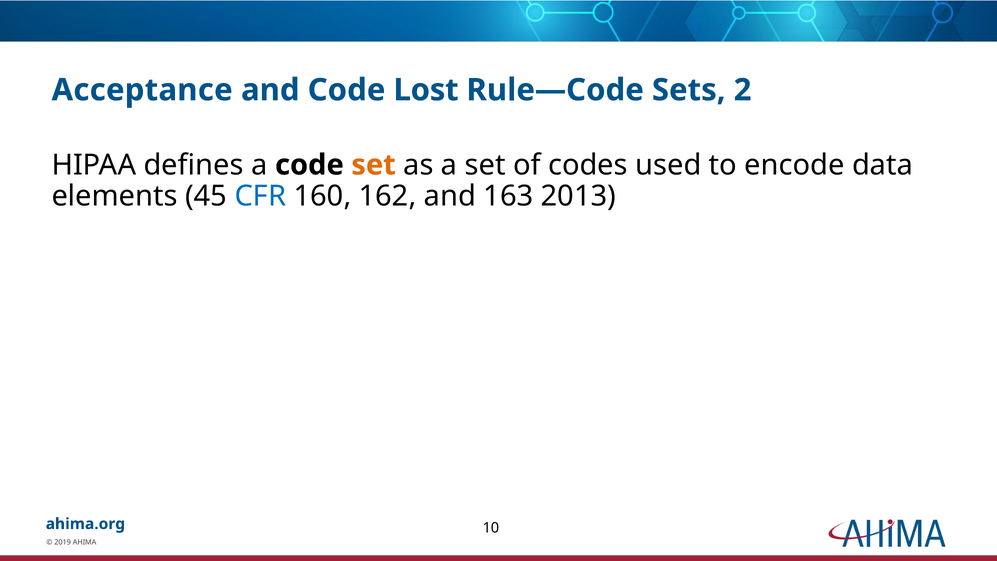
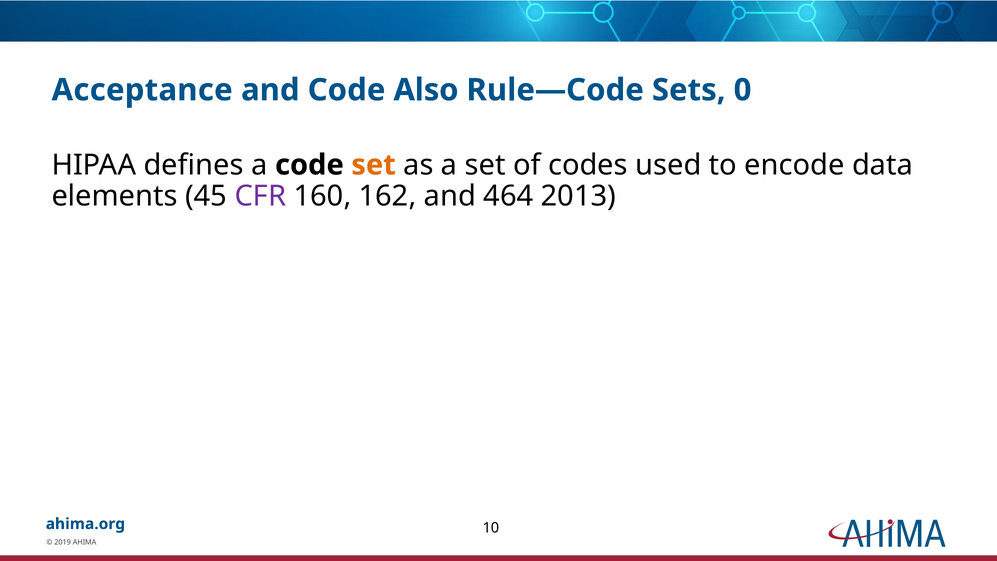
Lost: Lost -> Also (426, 90)
2: 2 -> 0 (743, 90)
CFR colour: blue -> purple (260, 196)
163: 163 -> 464 (508, 196)
